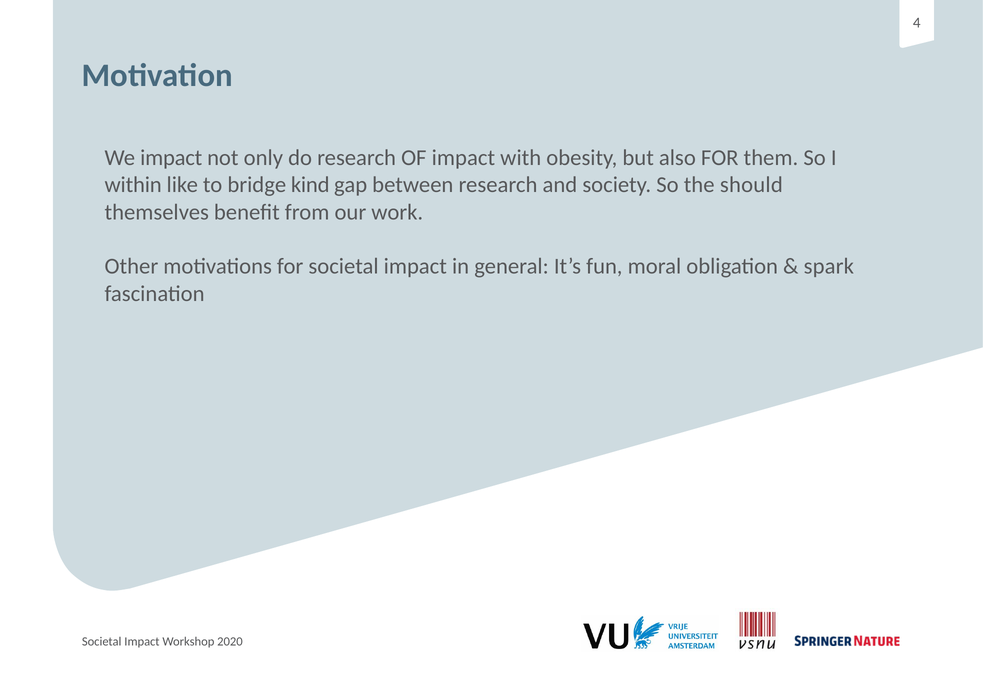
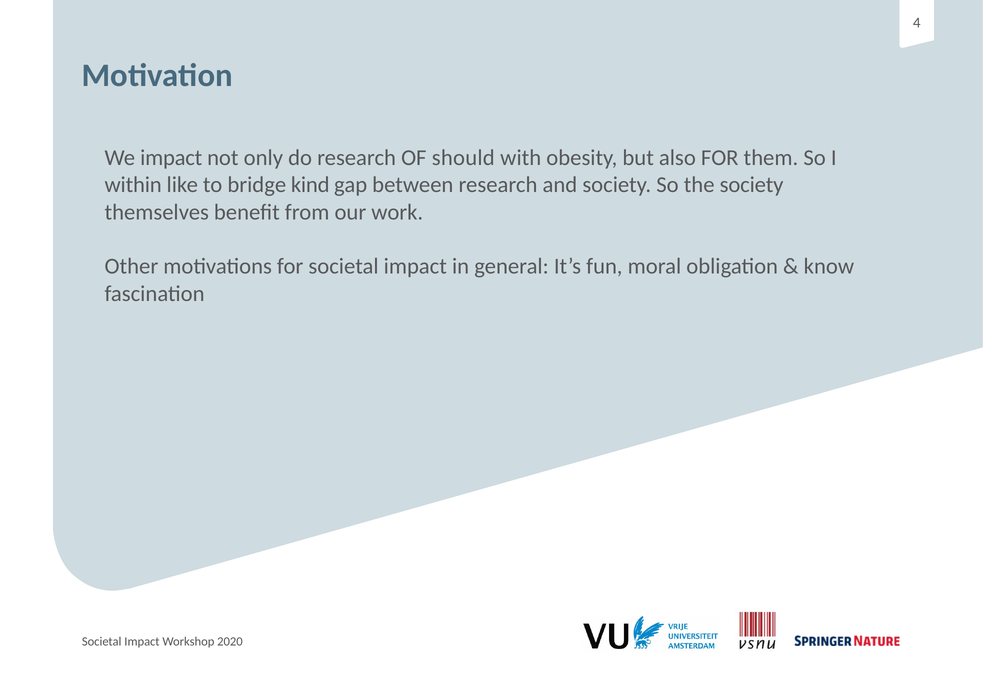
OF impact: impact -> should (463, 158)
the should: should -> society (752, 185)
spark: spark -> know (829, 267)
